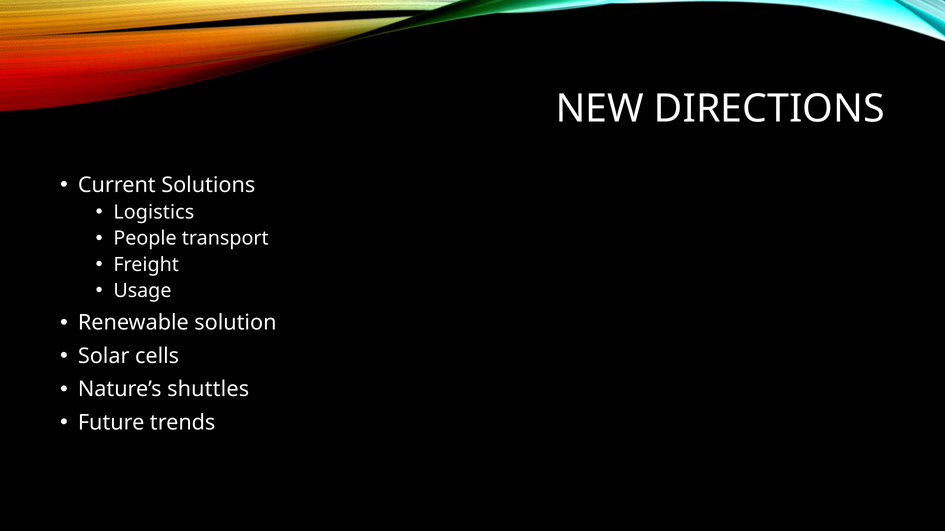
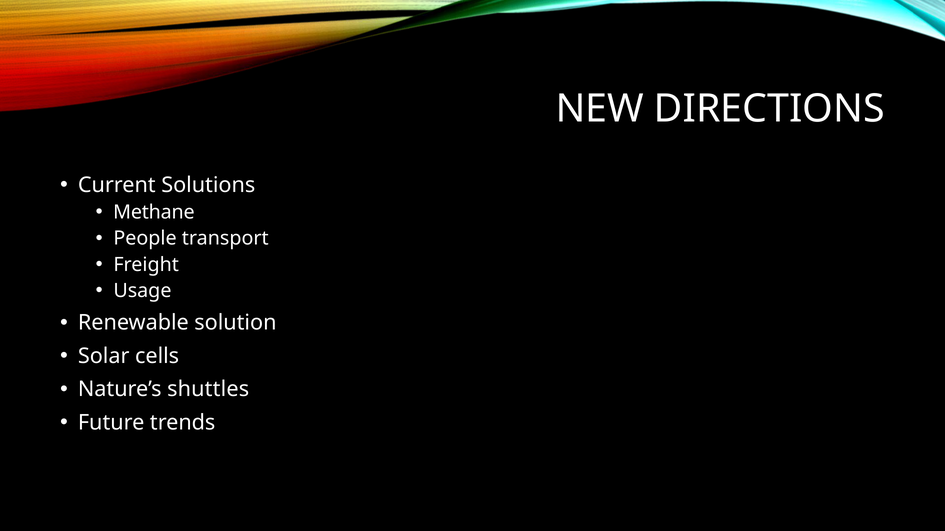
Logistics: Logistics -> Methane (154, 212)
